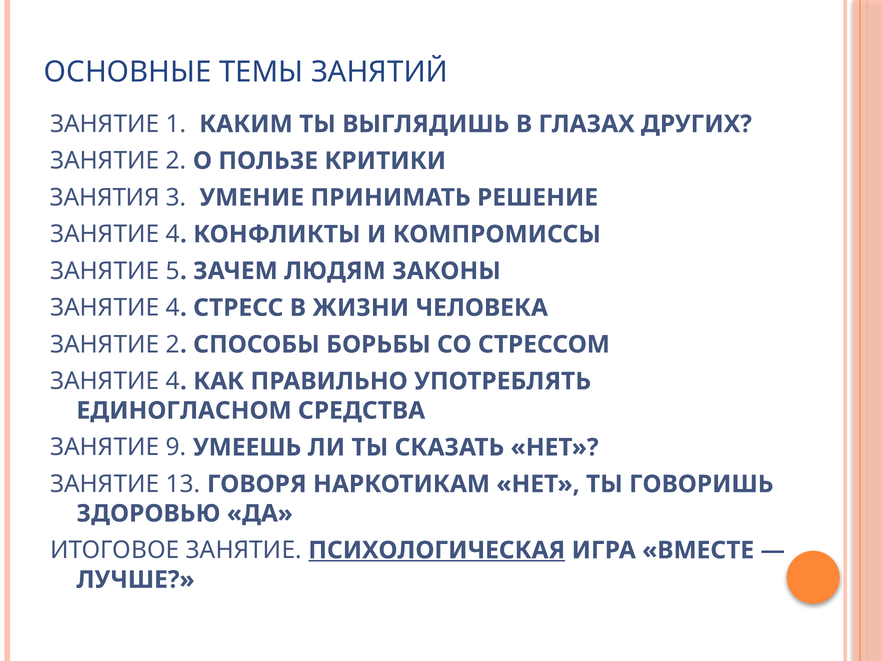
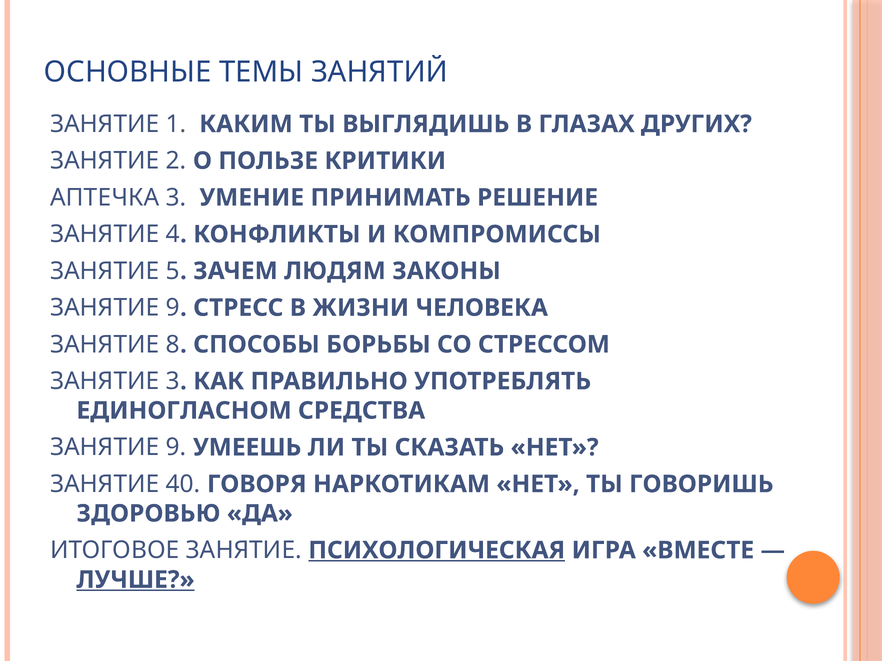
ЗАНЯТИЯ: ЗАНЯТИЯ -> АПТЕЧКА (105, 198)
4: 4 -> 9 (173, 308)
2: 2 -> 8 (173, 345)
4: 4 -> 3 (173, 382)
13: 13 -> 40 (183, 485)
ЛУЧШЕ underline: none -> present (136, 580)
